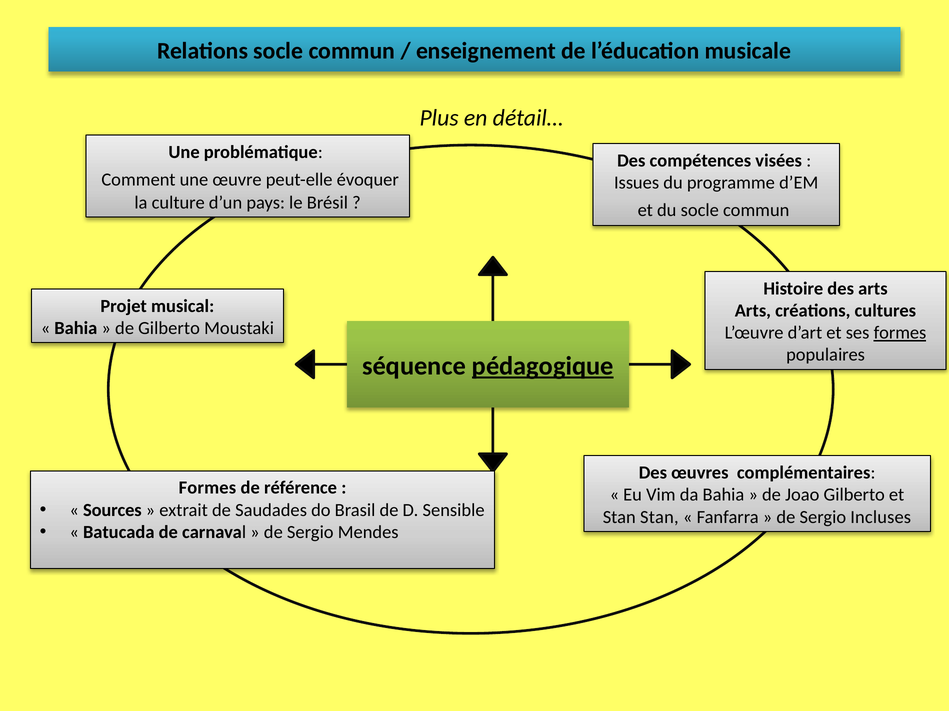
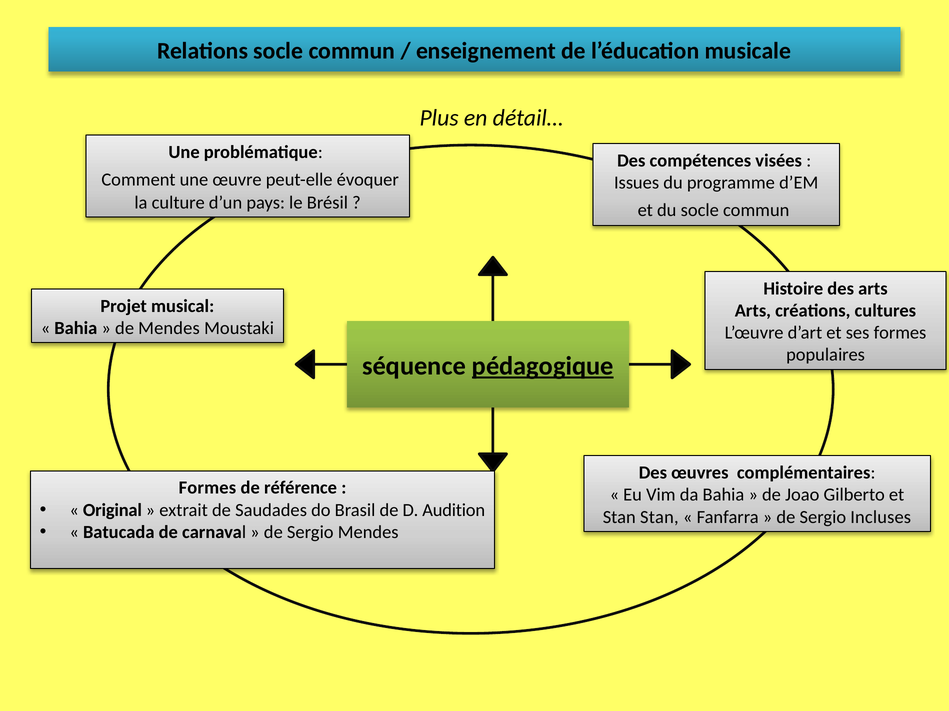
de Gilberto: Gilberto -> Mendes (169, 329)
formes underline: present -> none (900, 333)
Sources: Sources -> Original (112, 511)
Sensible: Sensible -> Audition (454, 511)
